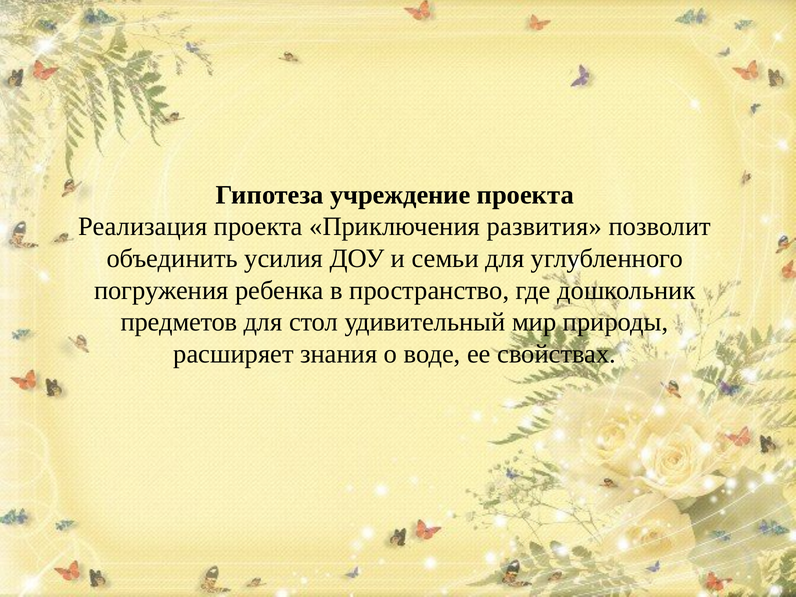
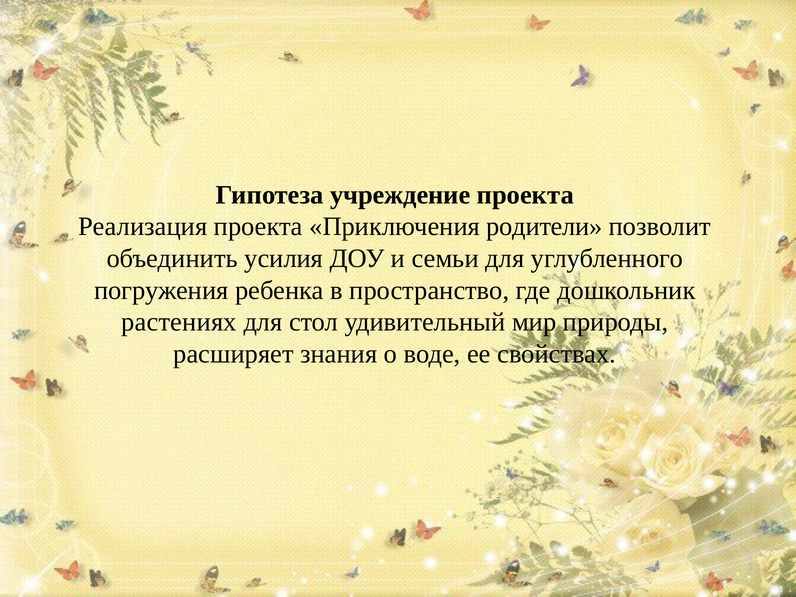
развития: развития -> родители (544, 227)
предметов: предметов -> растениях (179, 322)
